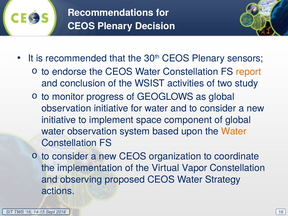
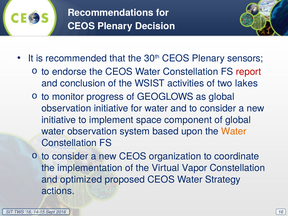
report colour: orange -> red (248, 72)
study: study -> lakes (247, 83)
observing: observing -> optimized (81, 179)
